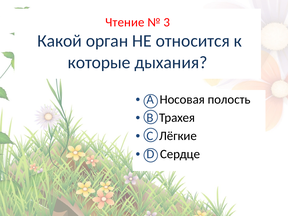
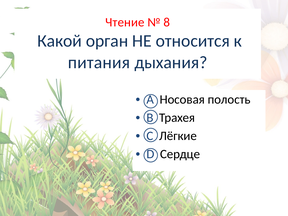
3: 3 -> 8 (167, 22)
которые: которые -> питания (99, 62)
